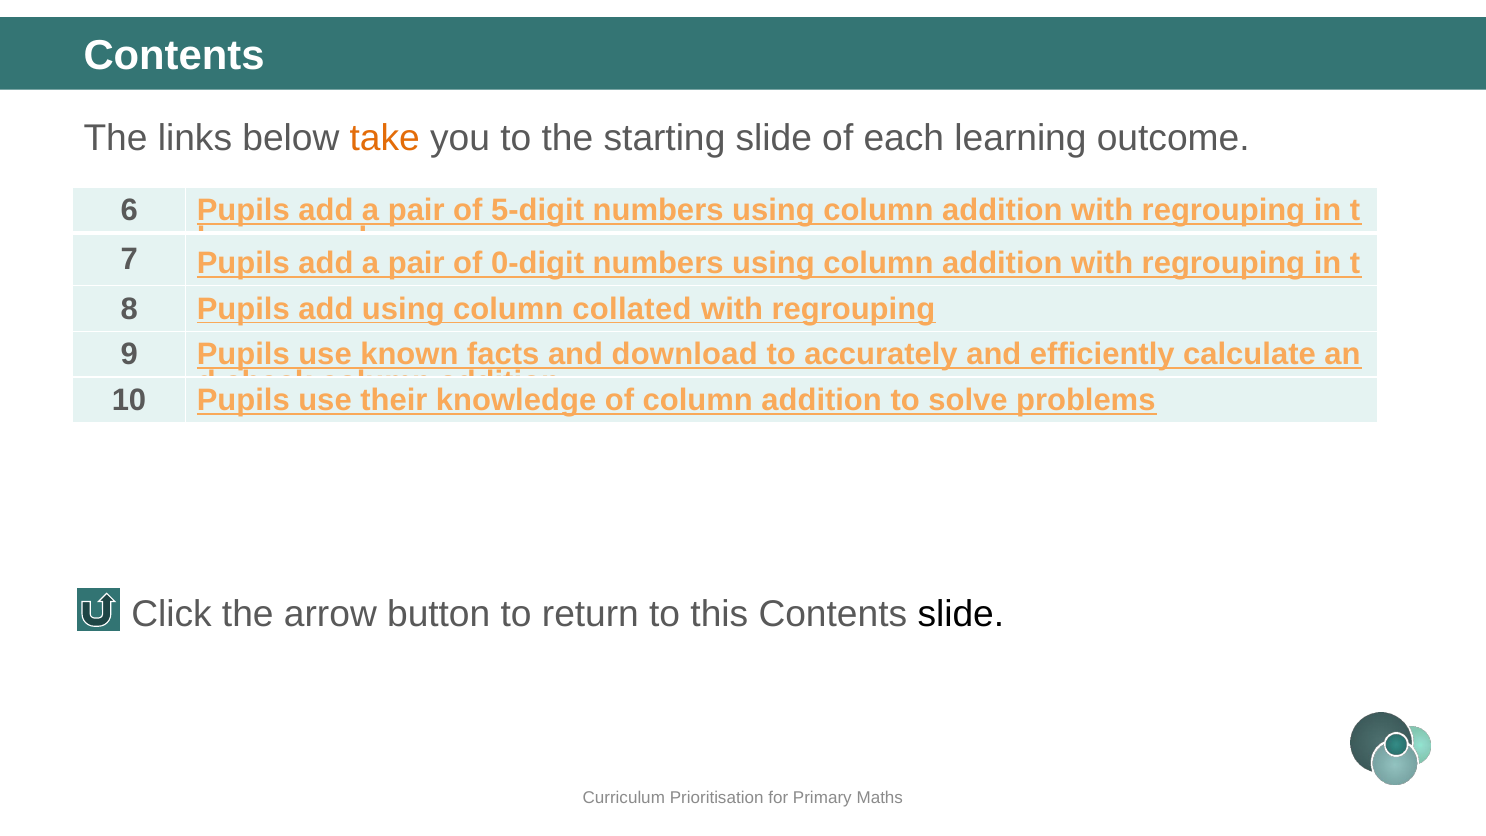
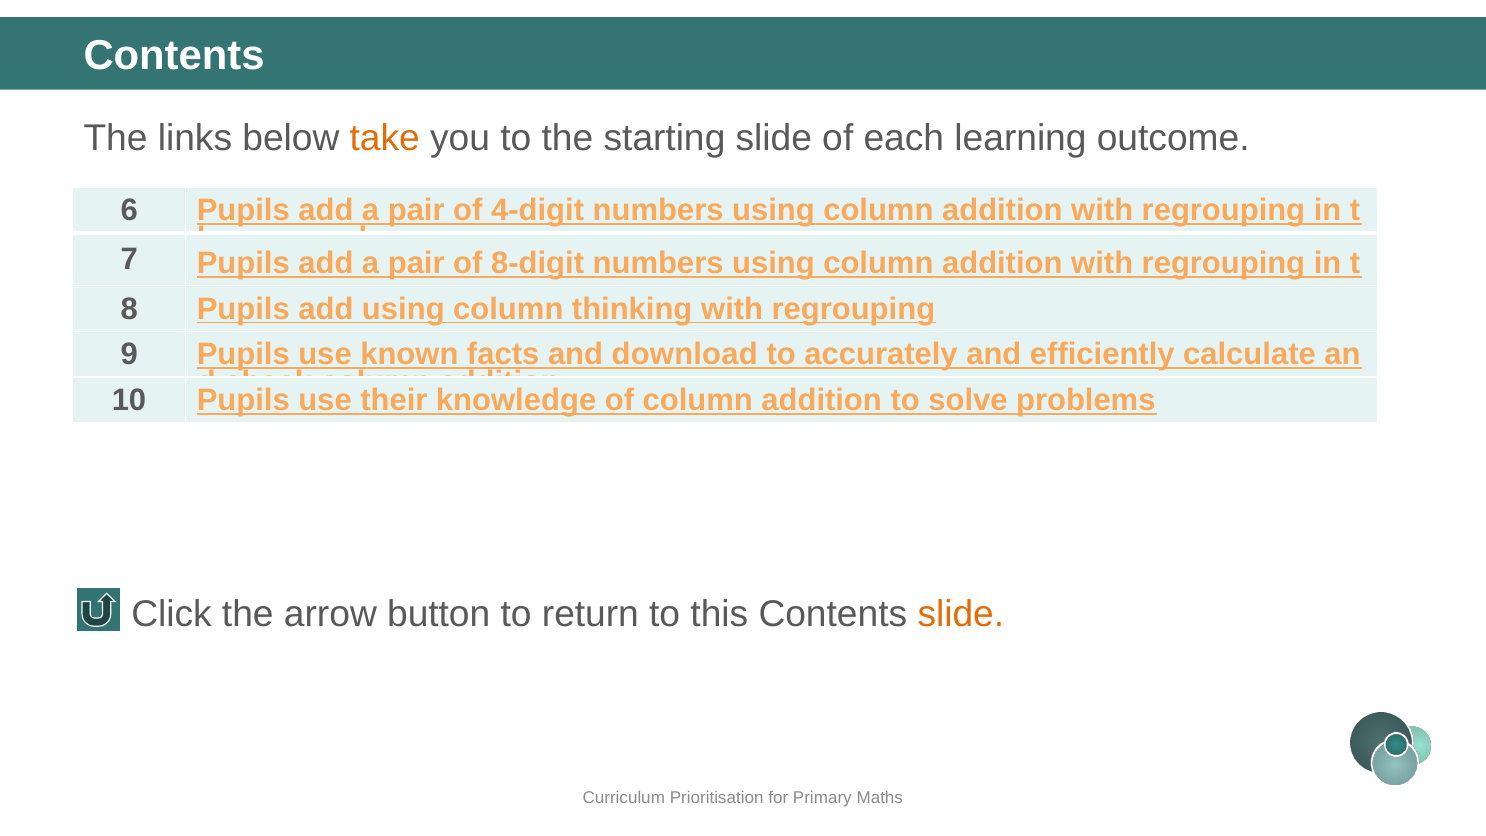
5-digit: 5-digit -> 4-digit (538, 210)
0-digit: 0-digit -> 8-digit (538, 263)
collated: collated -> thinking (632, 309)
slide colour: black -> orange (961, 614)
